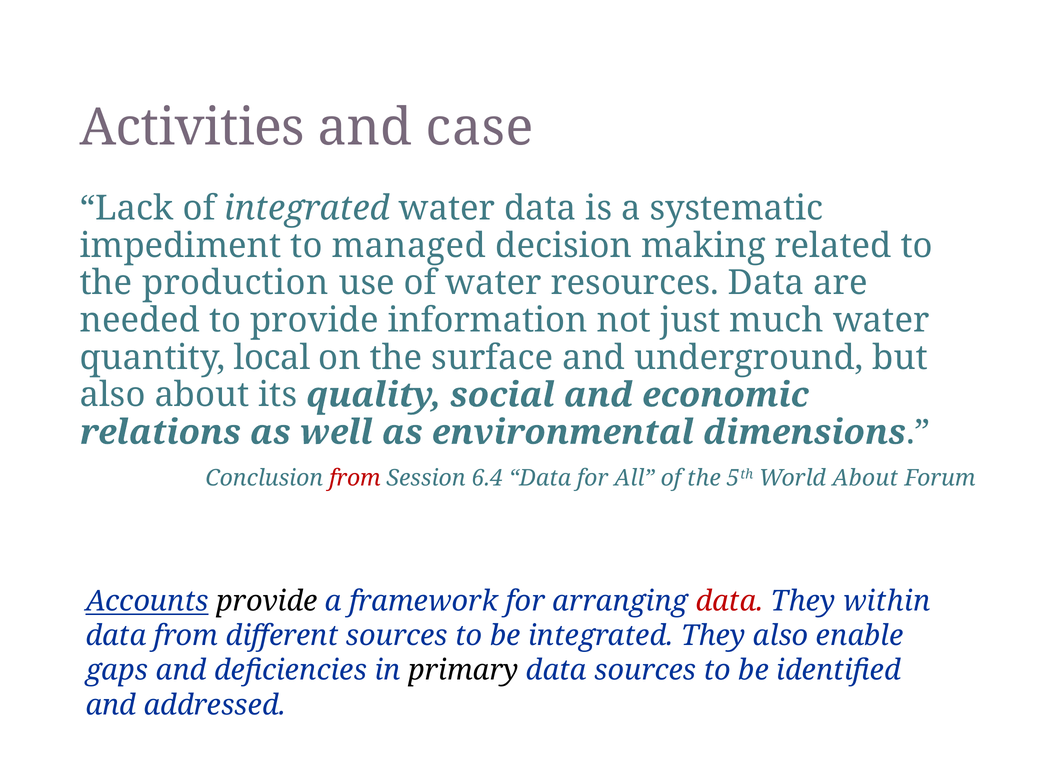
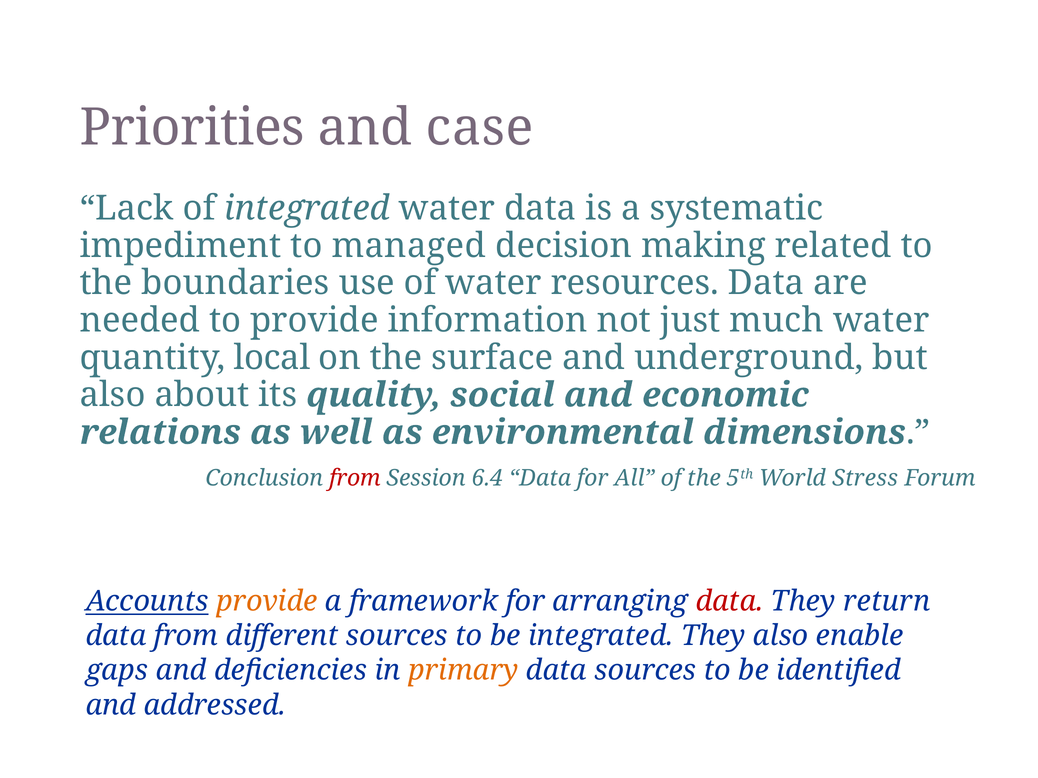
Activities: Activities -> Priorities (192, 128)
production: production -> boundaries (235, 283)
World About: About -> Stress (865, 478)
provide colour: black -> orange (267, 602)
within: within -> return (887, 602)
primary colour: black -> orange (463, 671)
